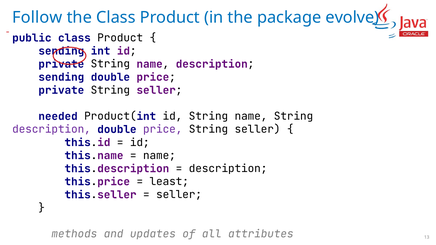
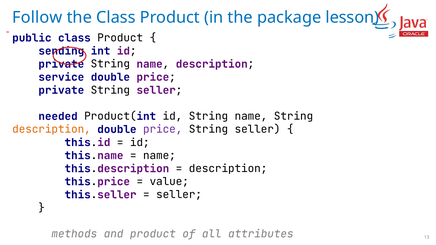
evolve: evolve -> lesson (352, 17)
sending: sending -> service (61, 77)
description colour: purple -> orange (51, 130)
least: least -> value (169, 182)
and updates: updates -> product (153, 234)
